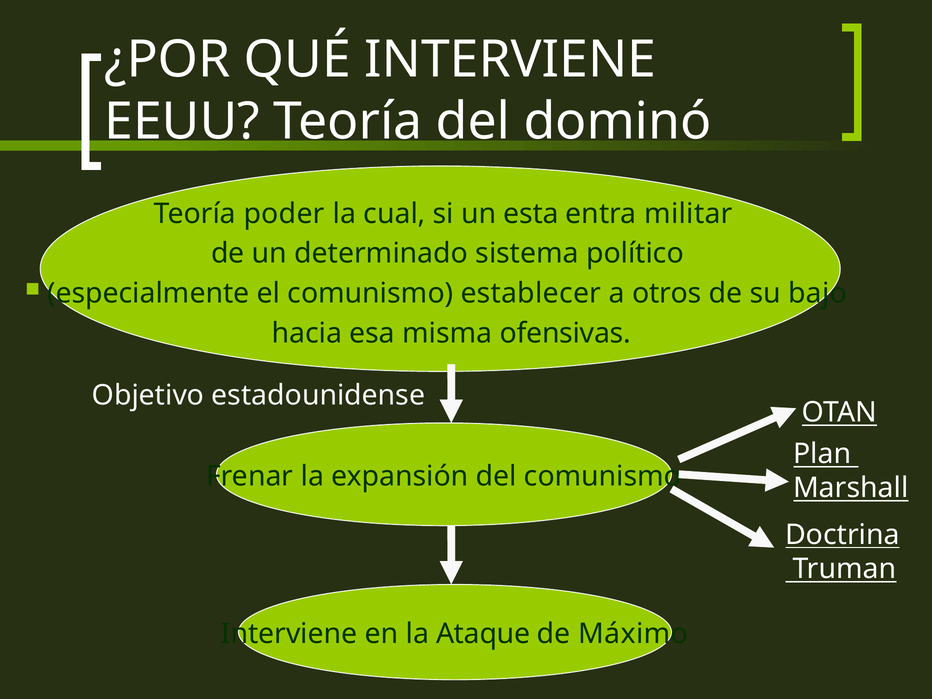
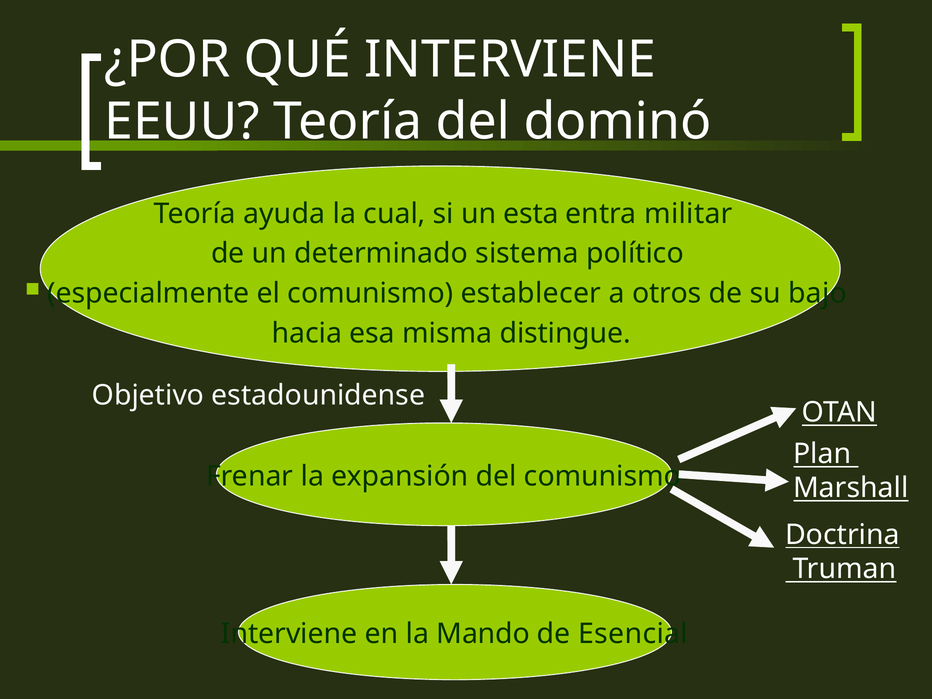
poder: poder -> ayuda (284, 214)
ofensivas: ofensivas -> distingue (565, 333)
Ataque: Ataque -> Mando (483, 634)
Máximo: Máximo -> Esencial (633, 634)
